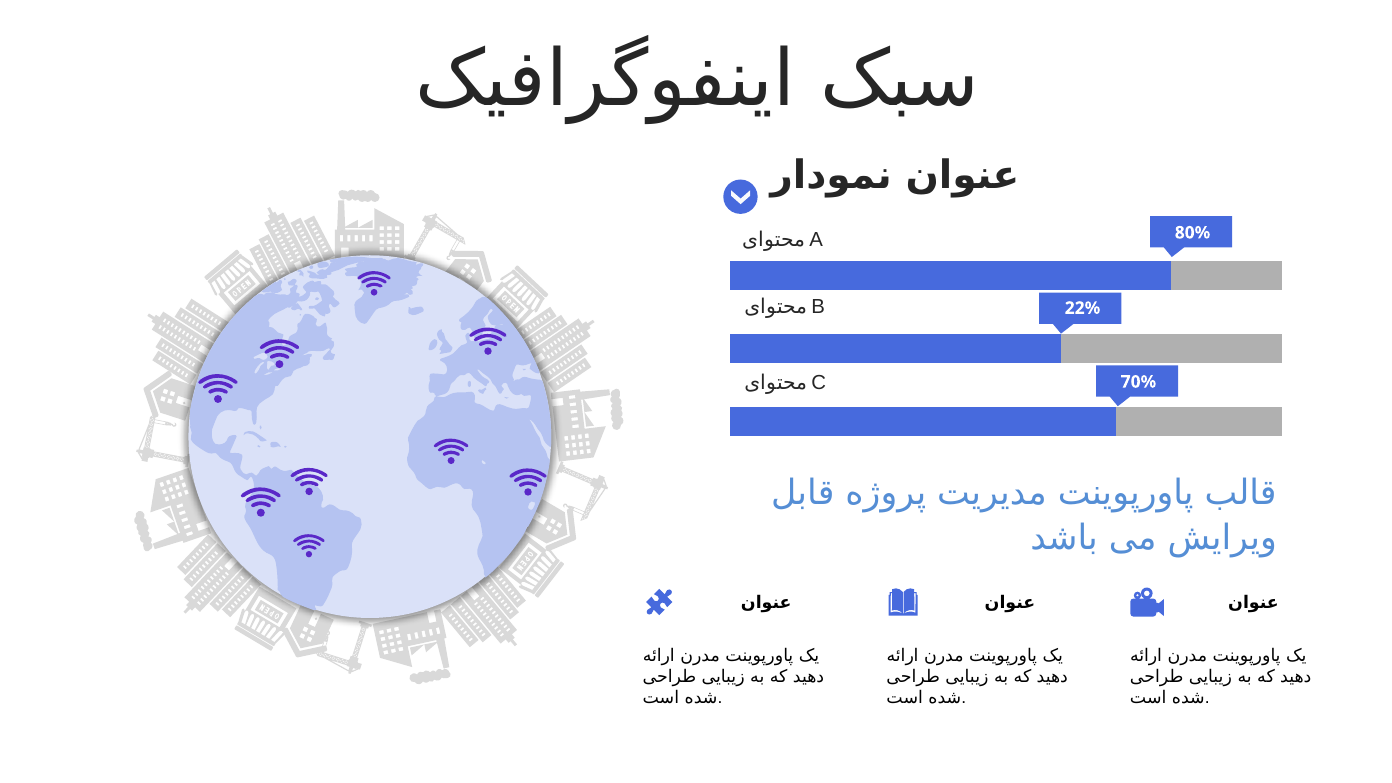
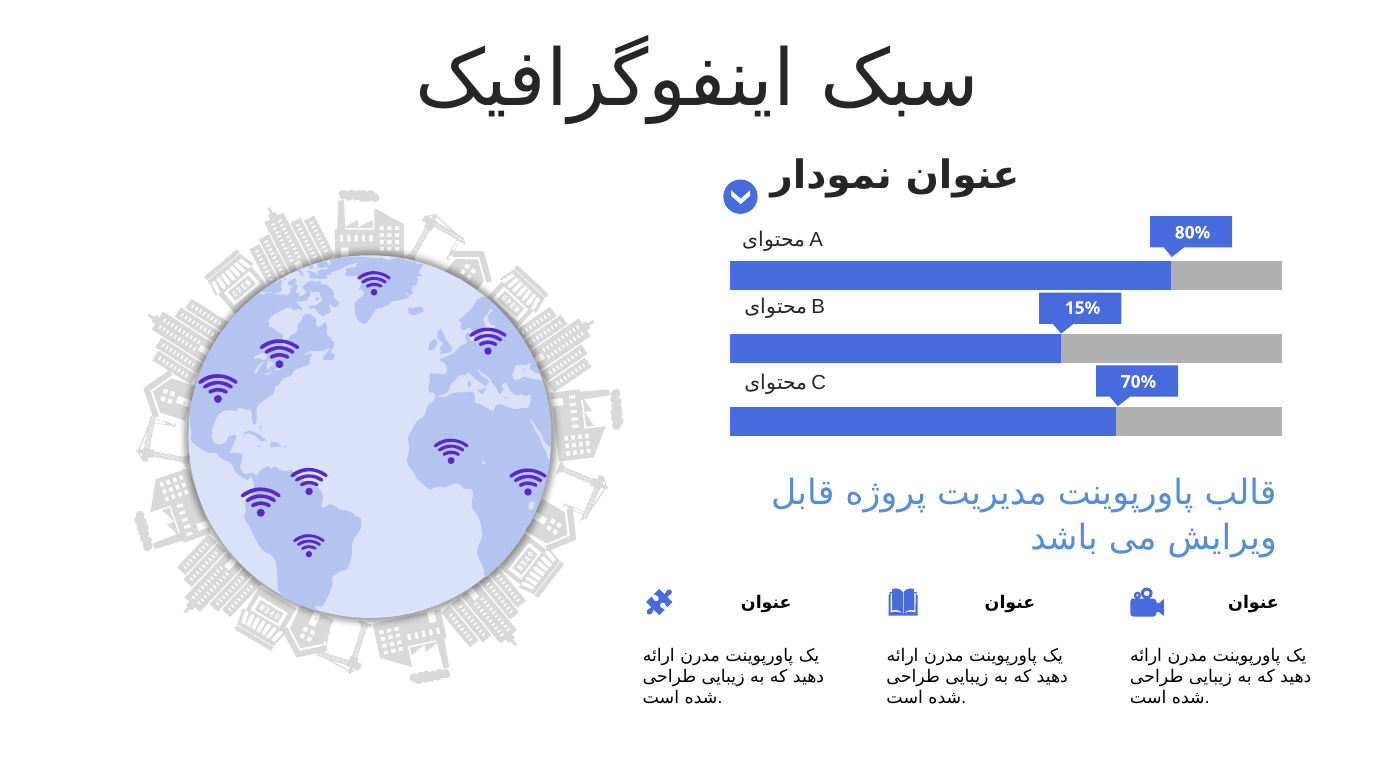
22%: 22% -> 15% (1083, 308)
